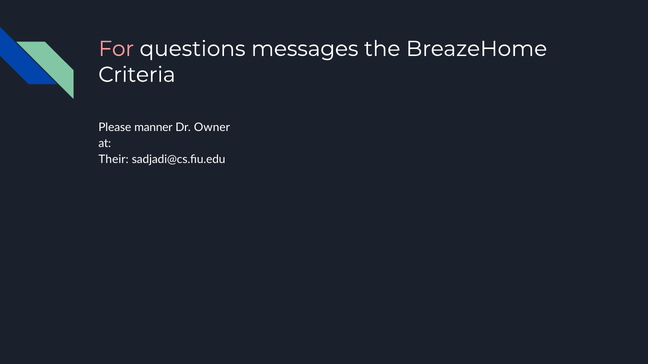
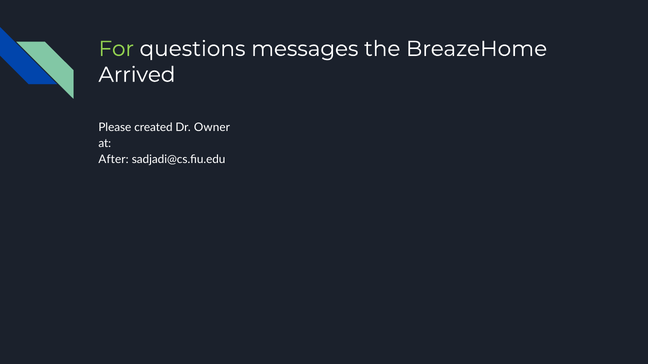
For colour: pink -> light green (116, 49)
Criteria: Criteria -> Arrived (137, 75)
manner: manner -> created (153, 127)
Their: Their -> After (114, 160)
